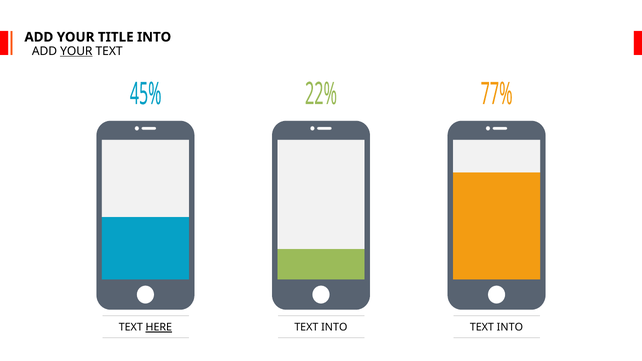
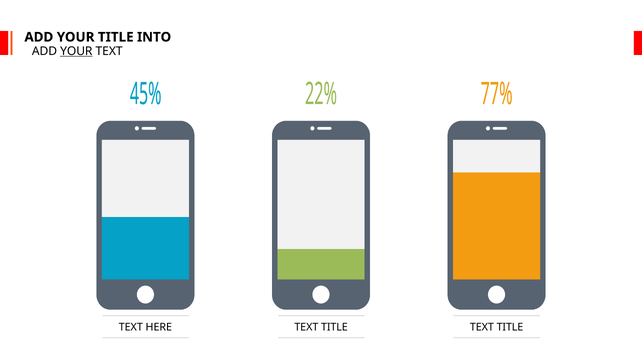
HERE underline: present -> none (159, 327)
INTO: INTO -> TITLE (334, 327)
INTO: INTO -> TITLE (510, 327)
